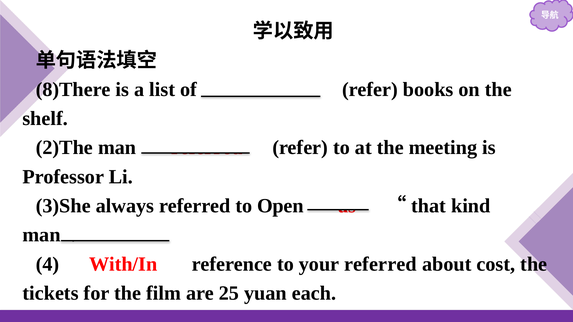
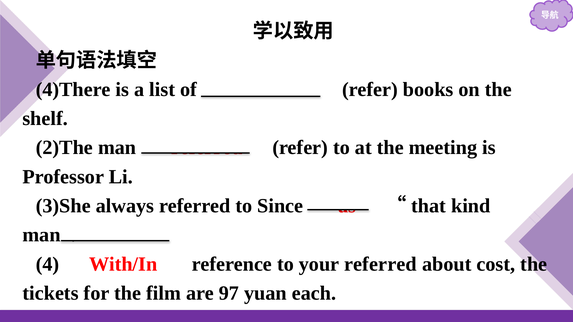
8)There: 8)There -> 4)There (73, 90)
Open: Open -> Since (280, 206)
25: 25 -> 97 (229, 293)
